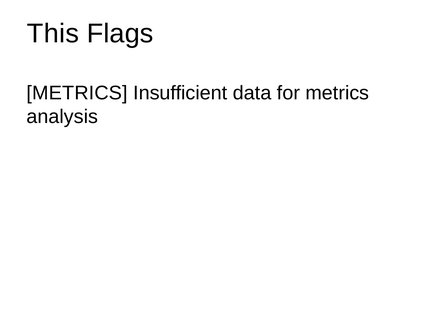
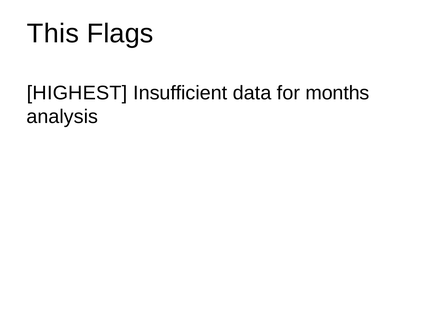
METRICS: METRICS -> HIGHEST (77, 93)
for metrics: metrics -> months (337, 93)
